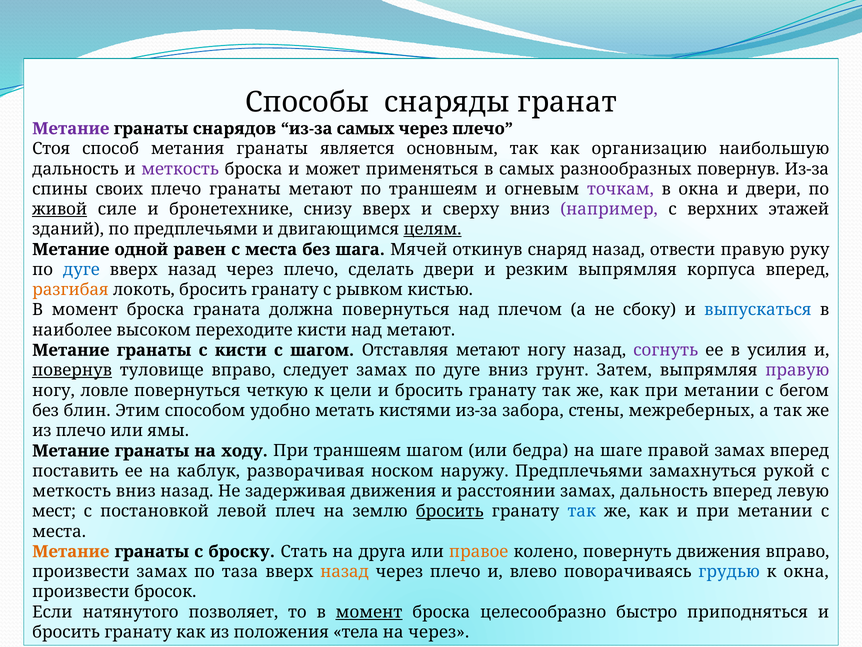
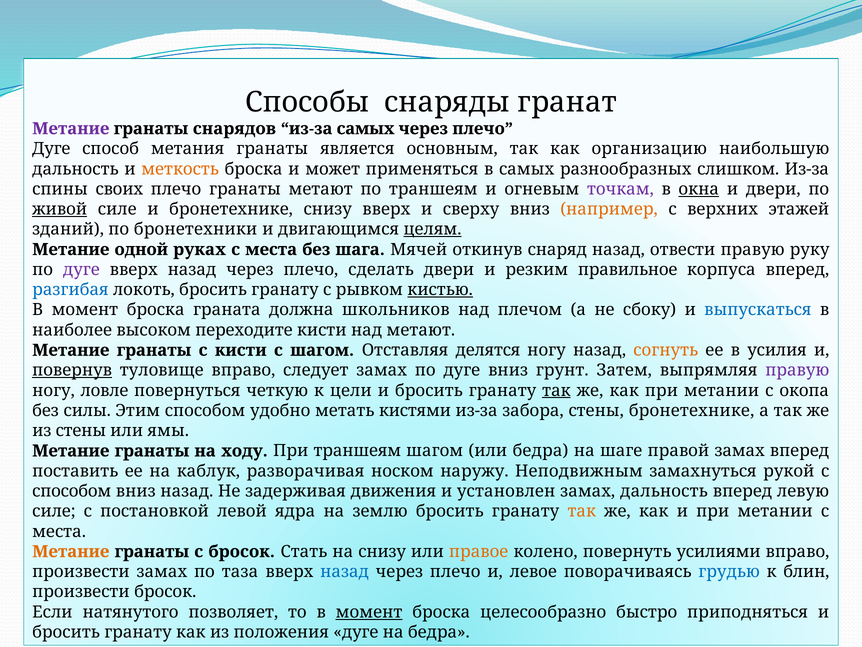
Стоя: Стоя -> Дуге (51, 149)
меткость colour: purple -> orange (180, 169)
разнообразных повернув: повернув -> слишком (738, 169)
окна underline: none -> present (699, 189)
например colour: purple -> orange (609, 209)
по предплечьями: предплечьями -> бронетехники (196, 229)
равен: равен -> руках (200, 249)
дуге colour: blue -> purple (81, 269)
резким выпрямляя: выпрямляя -> правильное (628, 269)
разгибая colour: orange -> blue (70, 290)
кистью underline: none -> present (440, 290)
должна повернуться: повернуться -> школьников (396, 310)
Отставляя метают: метают -> делятся (488, 350)
согнуть colour: purple -> orange (666, 350)
так underline: none -> present (556, 390)
бегом: бегом -> окопа (804, 390)
блин: блин -> силы (87, 410)
стены межреберных: межреберных -> бронетехнике (692, 410)
из плечо: плечо -> стены (81, 430)
наружу Предплечьями: Предплечьями -> Неподвижным (579, 471)
меткость: меткость -> способом (72, 491)
расстоянии: расстоянии -> установлен (506, 491)
мест: мест -> силе (54, 511)
плеч: плеч -> ядра (295, 511)
бросить underline: present -> none (450, 511)
так colour: blue -> orange (582, 511)
с броску: броску -> бросок (242, 551)
на друга: друга -> снизу (382, 551)
повернуть движения: движения -> усилиями (719, 551)
назад colour: orange -> blue (345, 571)
влево: влево -> левое (533, 571)
к окна: окна -> блин (806, 571)
положения тела: тела -> дуге (356, 632)
на через: через -> бедра (439, 632)
